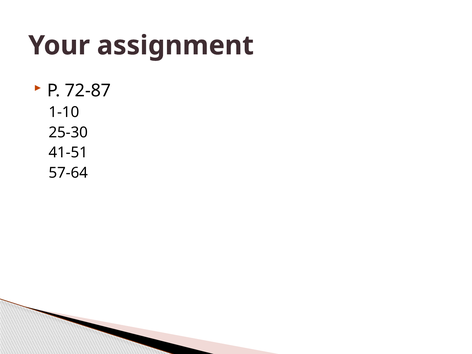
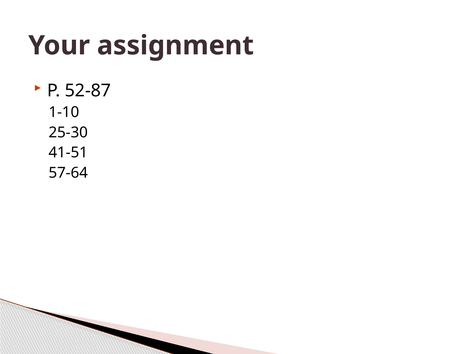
72-87: 72-87 -> 52-87 (88, 91)
